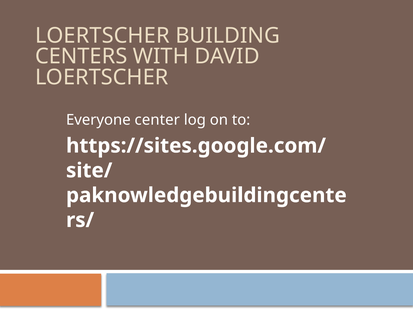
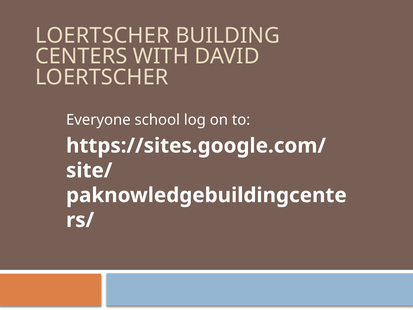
center: center -> school (157, 120)
